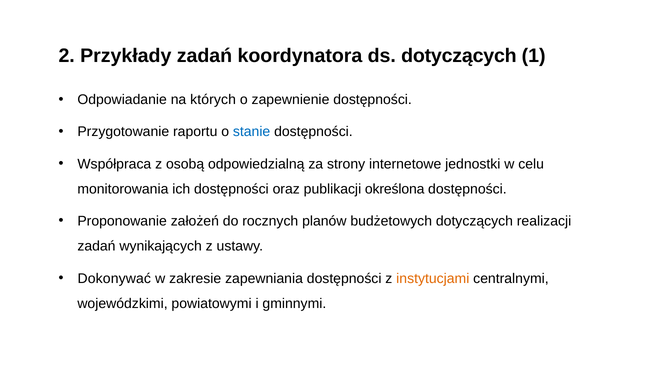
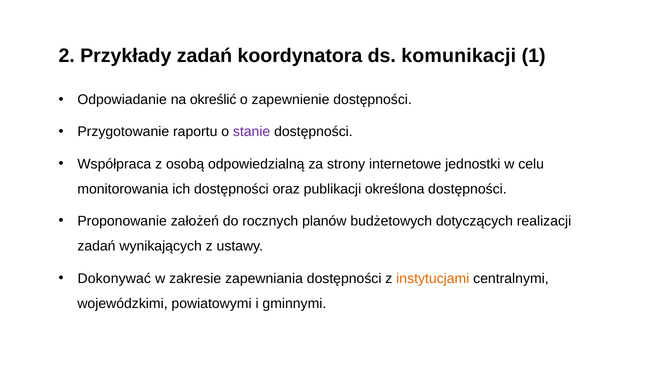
ds dotyczących: dotyczących -> komunikacji (459, 56)
których: których -> określić (213, 100)
stanie colour: blue -> purple (252, 132)
